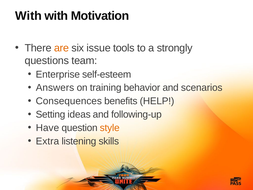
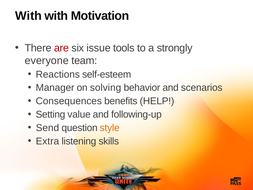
are colour: orange -> red (62, 48)
questions: questions -> everyone (47, 61)
Enterprise: Enterprise -> Reactions (58, 74)
Answers: Answers -> Manager (55, 88)
training: training -> solving (106, 88)
ideas: ideas -> value (79, 114)
Have: Have -> Send (47, 128)
